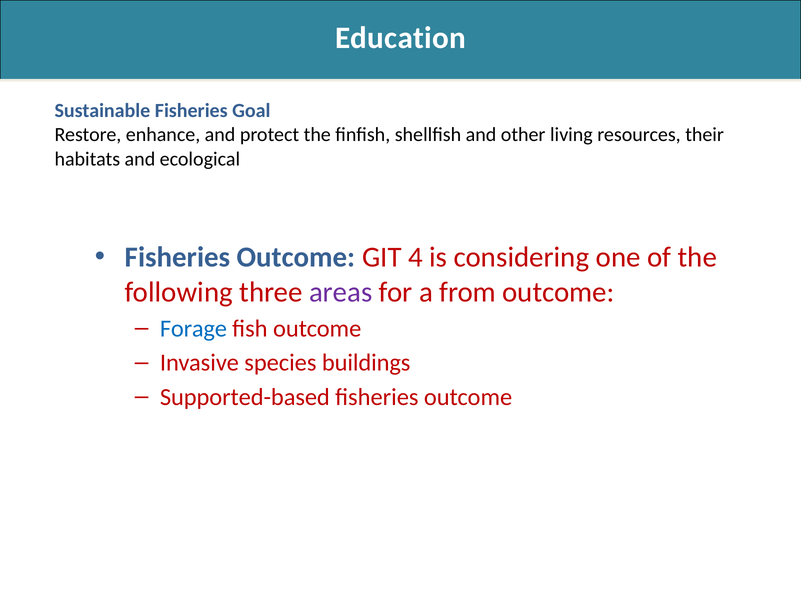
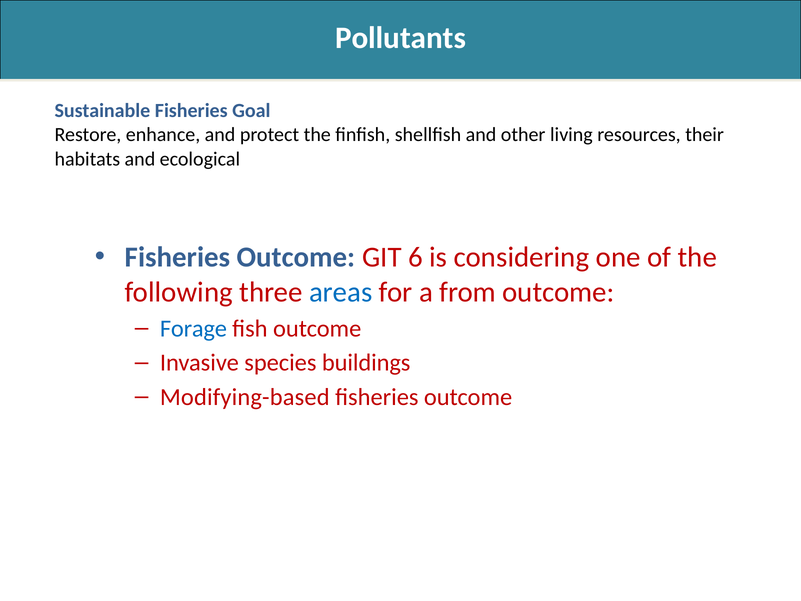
Education: Education -> Pollutants (400, 38)
4: 4 -> 6 (415, 257)
areas colour: purple -> blue (341, 292)
Supported-based: Supported-based -> Modifying-based (245, 397)
